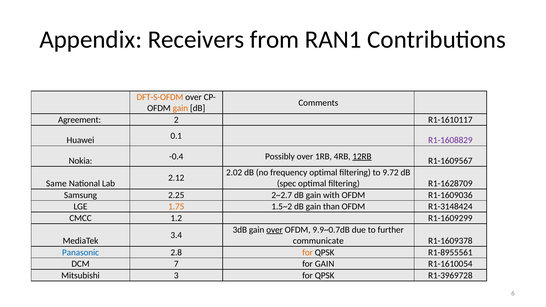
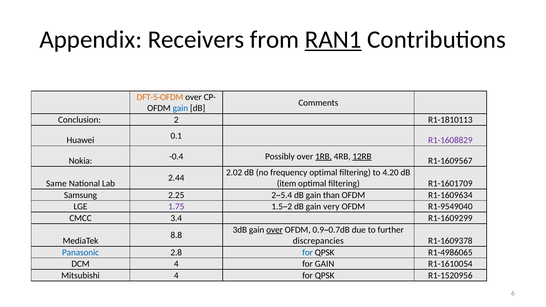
RAN1 underline: none -> present (333, 40)
gain colour: orange -> blue (180, 108)
Agreement: Agreement -> Conclusion (79, 120)
R1-1610117: R1-1610117 -> R1-1810113 (450, 120)
1RB underline: none -> present (324, 156)
9.72: 9.72 -> 4.20 (391, 172)
2.12: 2.12 -> 2.44 (176, 178)
spec: spec -> item (287, 184)
R1-1628709: R1-1628709 -> R1-1601709 (450, 184)
2~2.7: 2~2.7 -> 2~5.4 (282, 195)
with: with -> than (331, 195)
R1-1609036: R1-1609036 -> R1-1609634 (450, 195)
1.75 colour: orange -> purple (176, 207)
than: than -> very (331, 207)
R1-3148424: R1-3148424 -> R1-9549040 (450, 207)
1.2: 1.2 -> 3.4 (176, 218)
9.9~0.7dB: 9.9~0.7dB -> 0.9~0.7dB (331, 230)
3.4: 3.4 -> 8.8 (176, 235)
communicate: communicate -> discrepancies (318, 241)
for colour: orange -> blue (308, 252)
R1-8955561: R1-8955561 -> R1-4986065 (450, 252)
DCM 7: 7 -> 4 (176, 264)
Mitsubishi 3: 3 -> 4 (176, 276)
R1-3969728: R1-3969728 -> R1-1520956 (450, 276)
